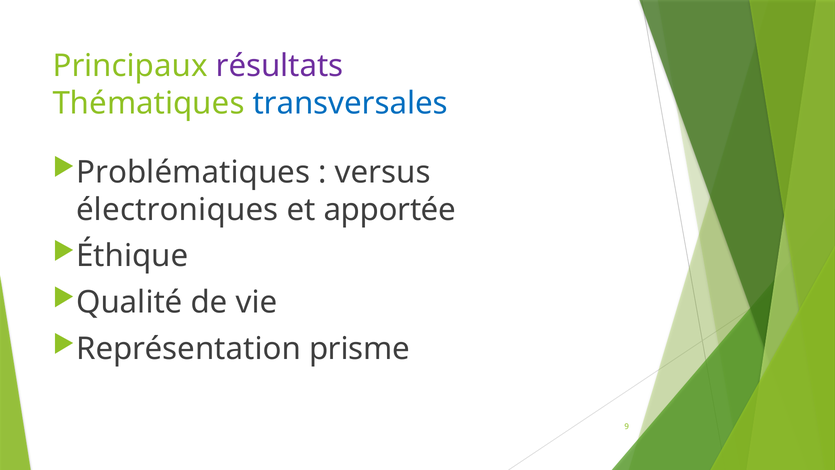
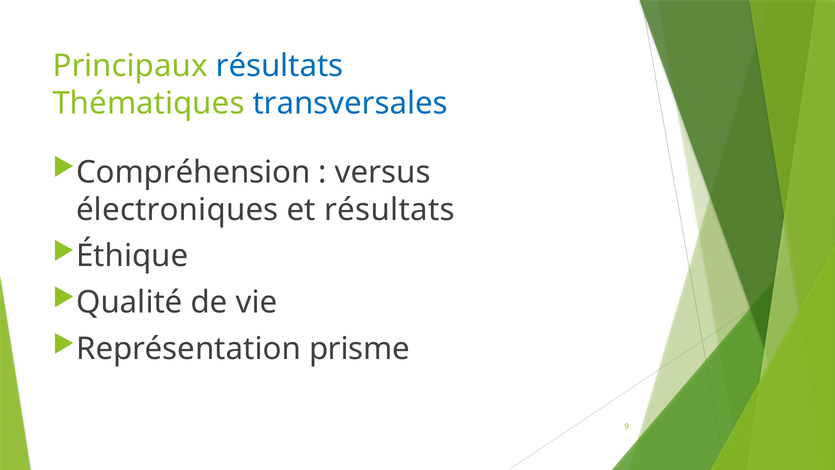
résultats colour: purple -> blue (280, 66)
Problématiques: Problématiques -> Compréhension (193, 172)
et apportée: apportée -> résultats (389, 210)
